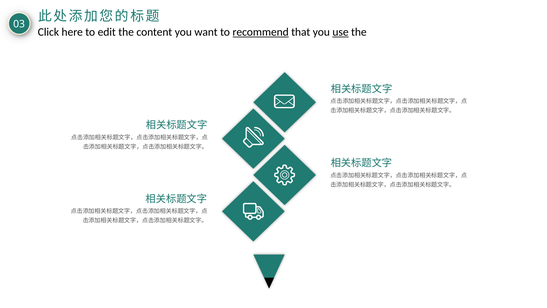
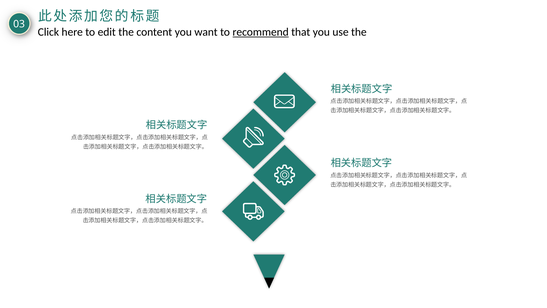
use underline: present -> none (341, 32)
